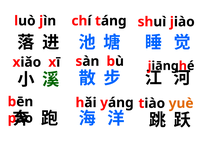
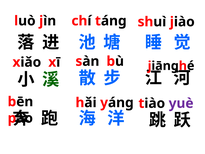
yuè colour: orange -> purple (181, 103)
